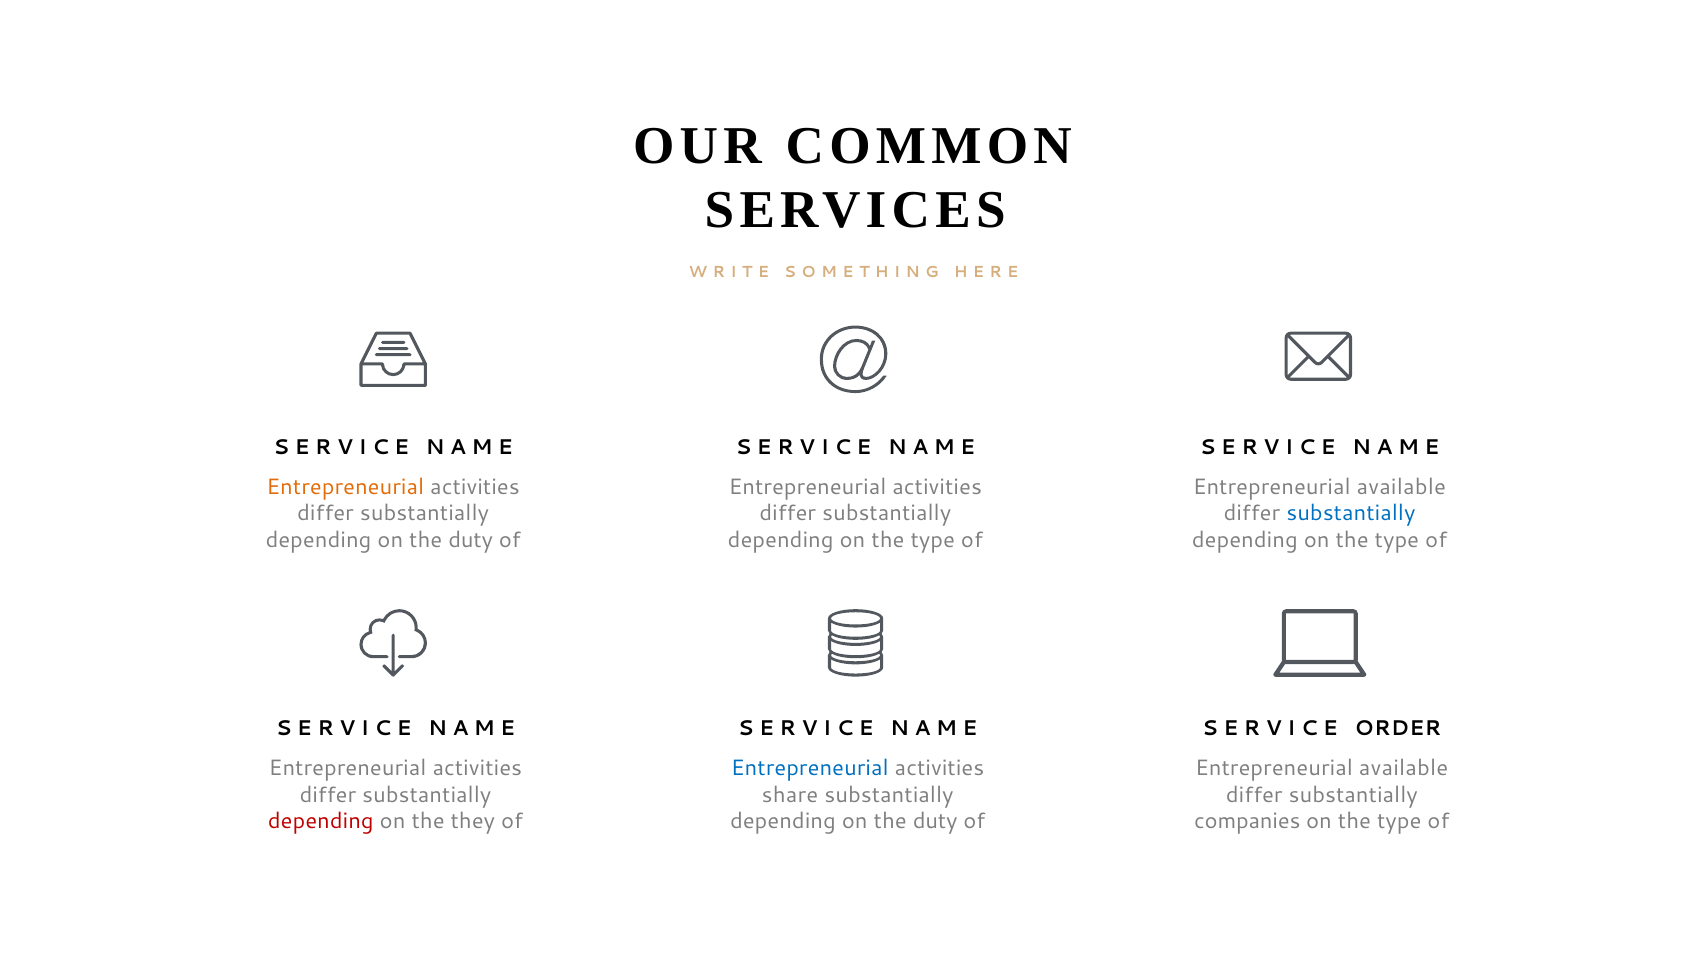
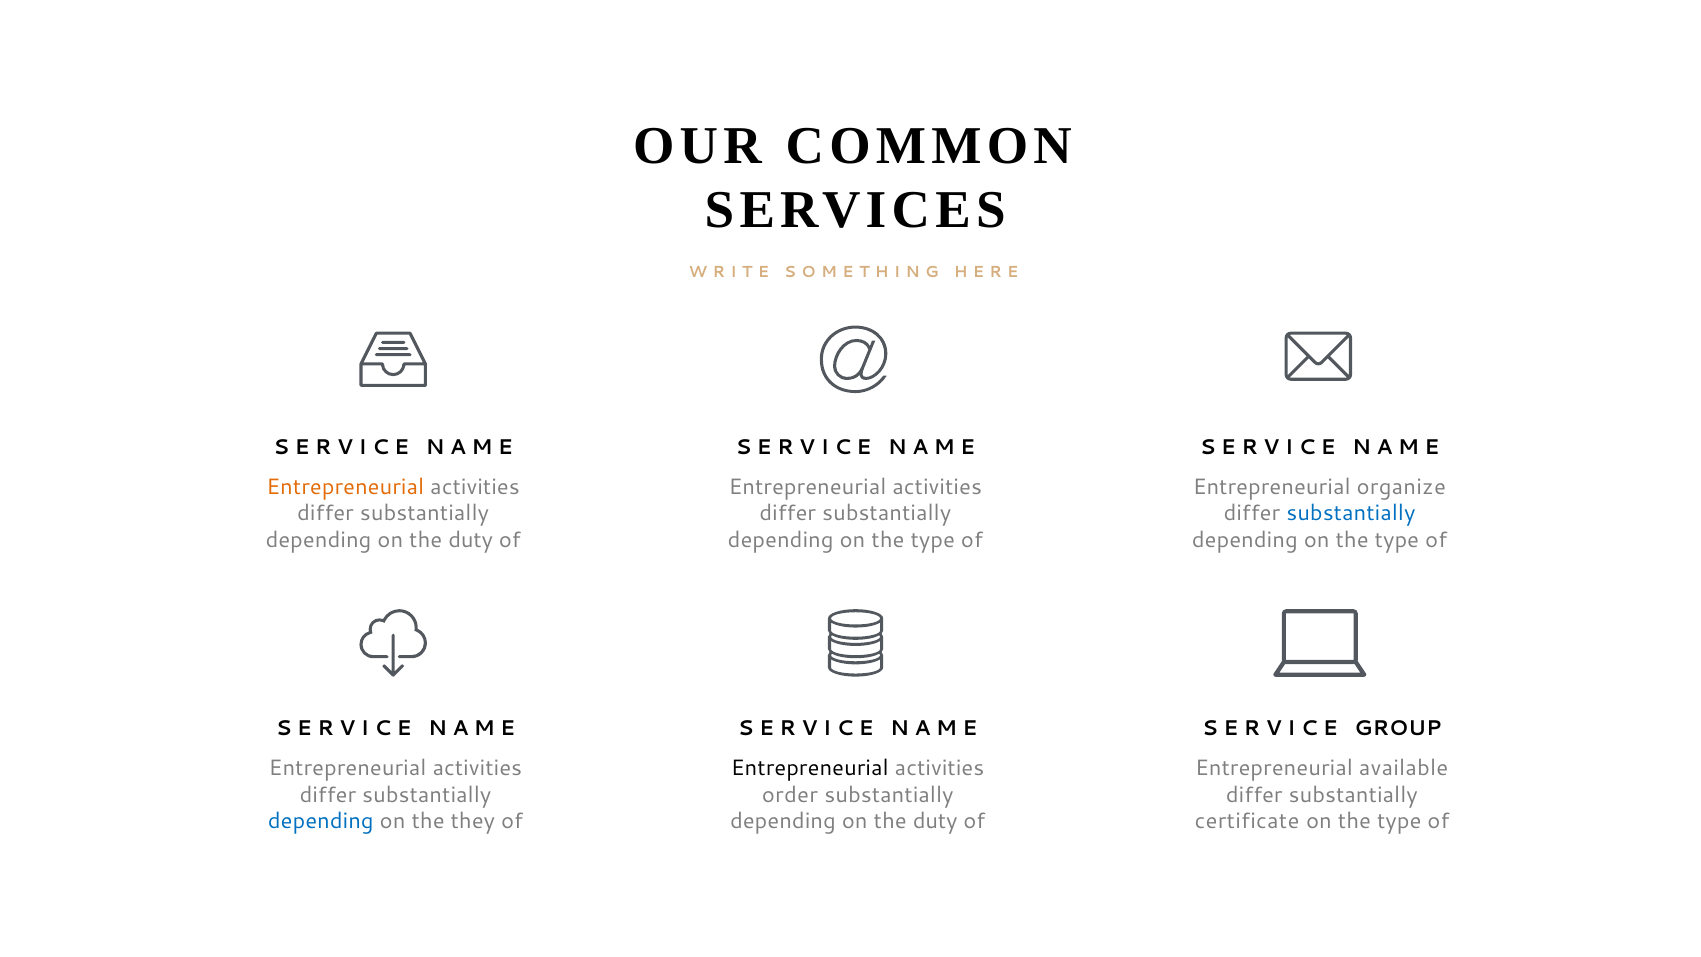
available: available -> organize (1401, 487)
ORDER: ORDER -> GROUP (1398, 729)
Entrepreneurial colour: blue -> black (810, 768)
share: share -> order (790, 795)
depending colour: red -> blue (321, 821)
companies: companies -> certificate (1247, 821)
